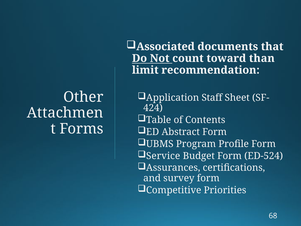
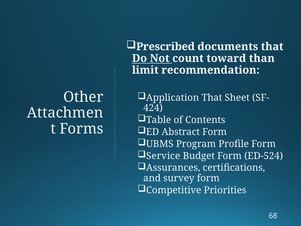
Associated: Associated -> Prescribed (166, 47)
Application Staff: Staff -> That (212, 97)
